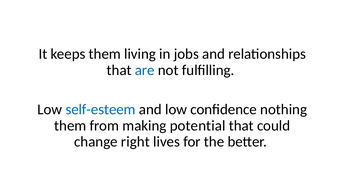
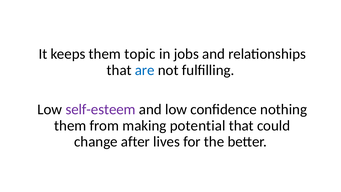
living: living -> topic (140, 54)
self-esteem colour: blue -> purple (101, 109)
right: right -> after (135, 142)
